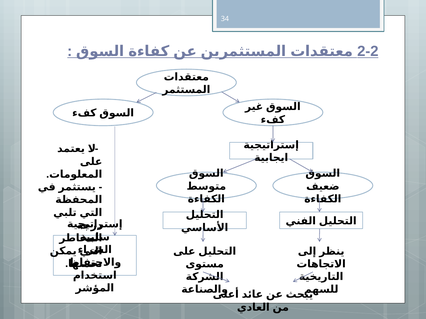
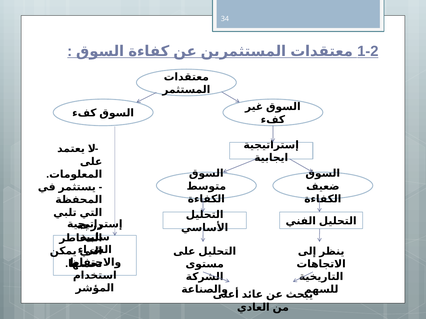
2-2: 2-2 -> 1-2 (368, 51)
